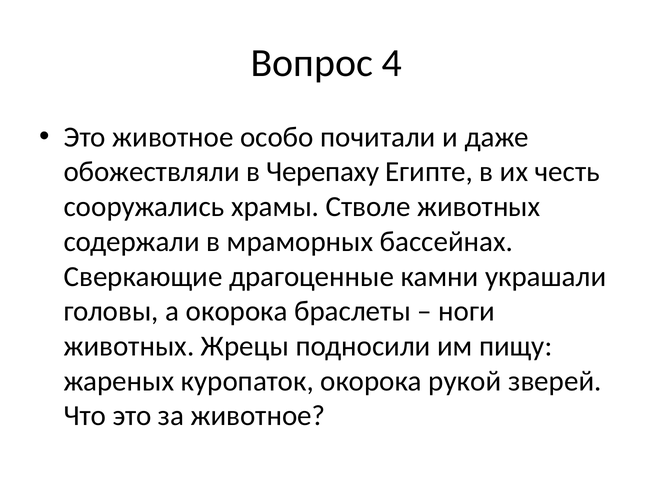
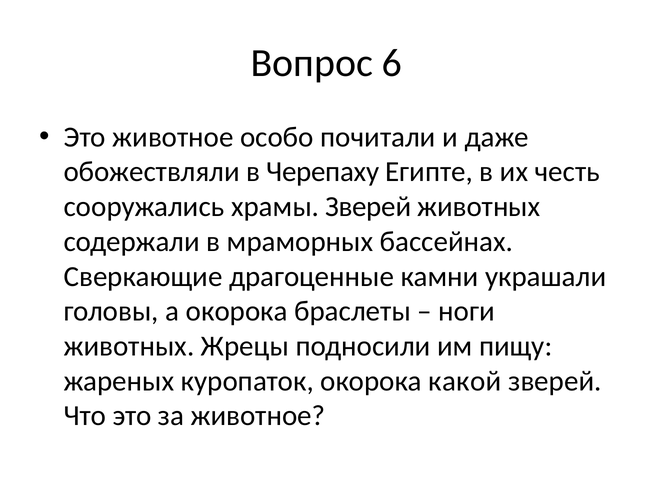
4: 4 -> 6 (392, 63)
храмы Стволе: Стволе -> Зверей (368, 207)
рукой: рукой -> какой (465, 381)
